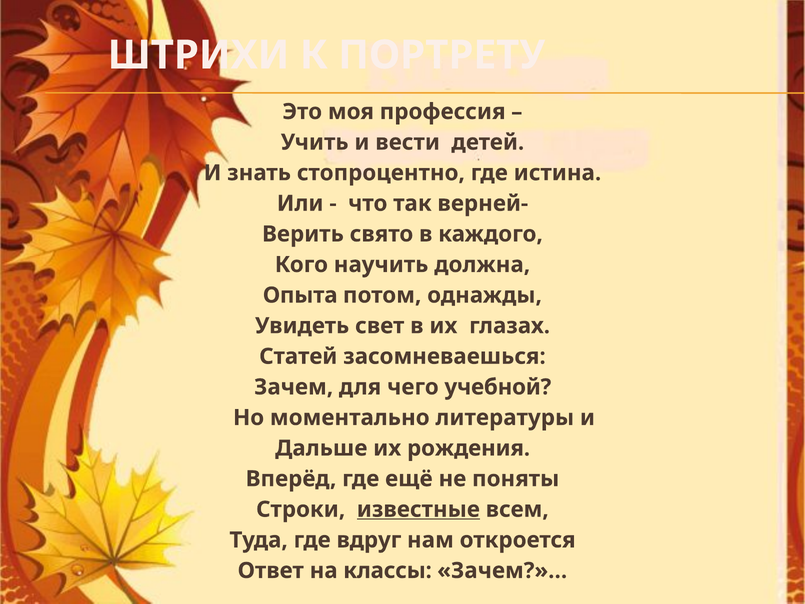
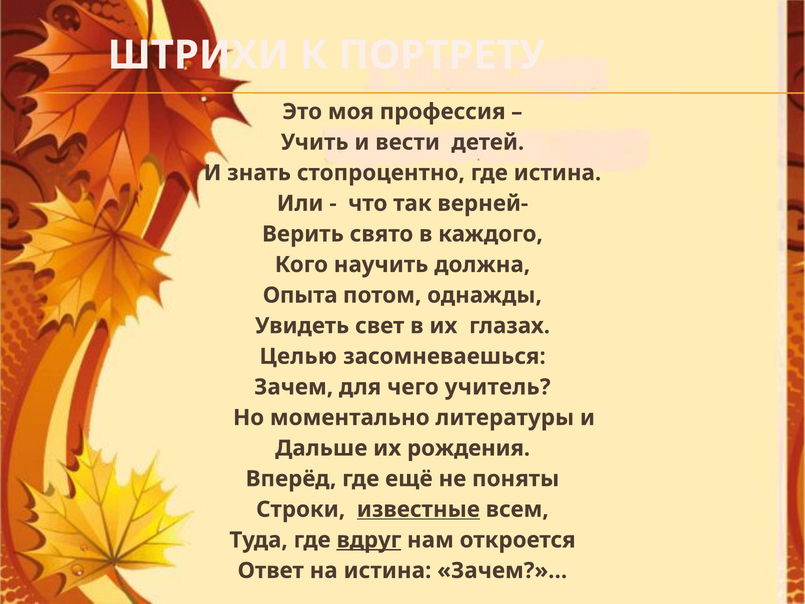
Статей: Статей -> Целью (298, 356)
учебной: учебной -> учитель (498, 387)
вдруг underline: none -> present (369, 540)
на классы: классы -> истина (387, 570)
